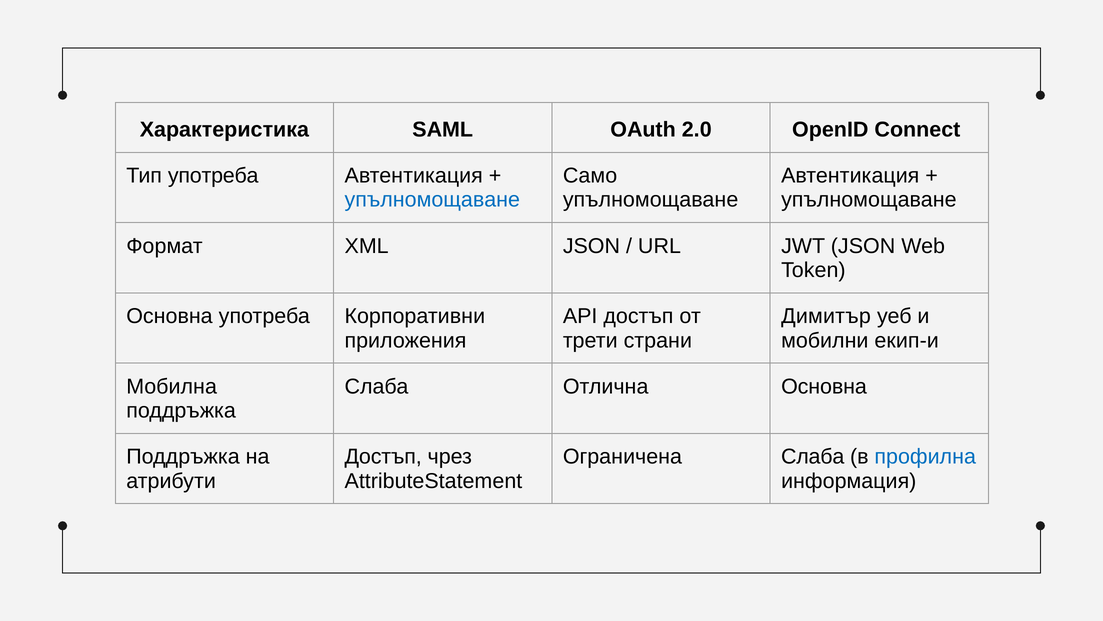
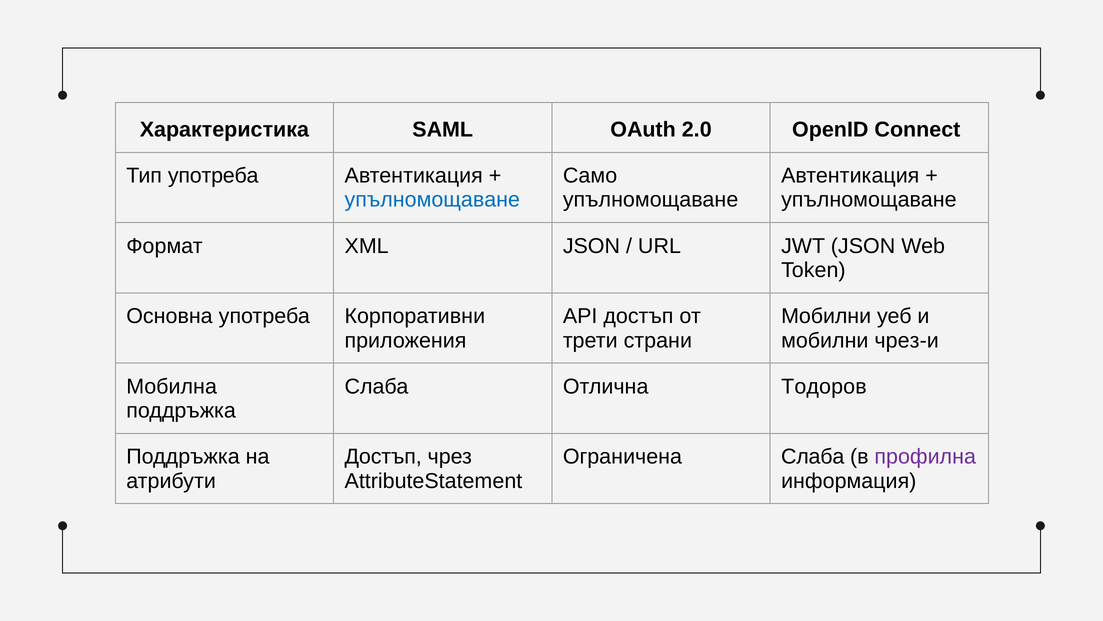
Димитър: Димитър -> Мобилни (826, 316)
екип-и: екип-и -> чрез-и (907, 340)
Отлична Основна: Основна -> Тодоров (824, 386)
профилна colour: blue -> purple (925, 456)
